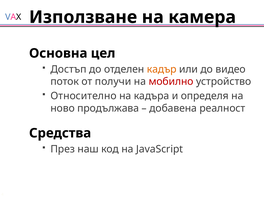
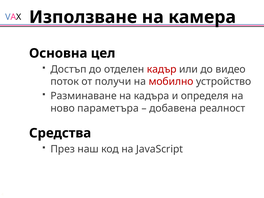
кадър colour: orange -> red (162, 69)
Относително: Относително -> Разминаване (84, 96)
продължава: продължава -> параметъра (108, 108)
